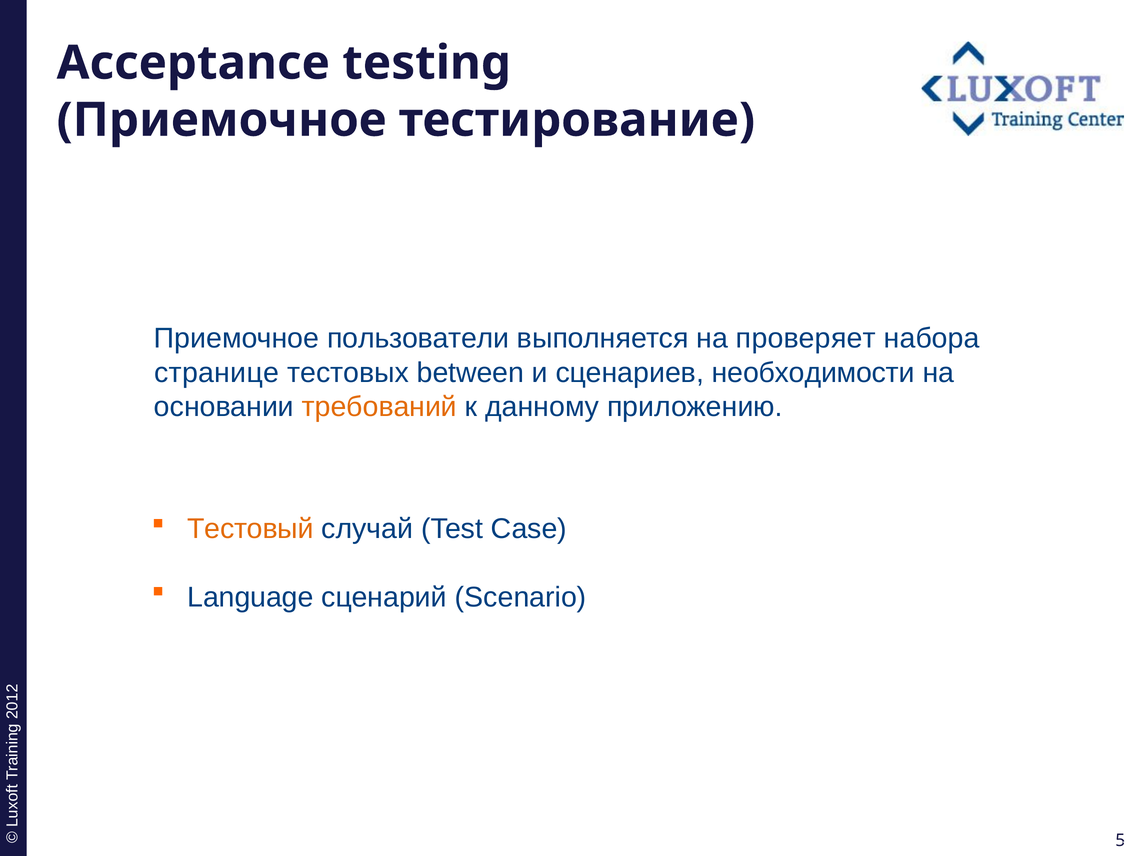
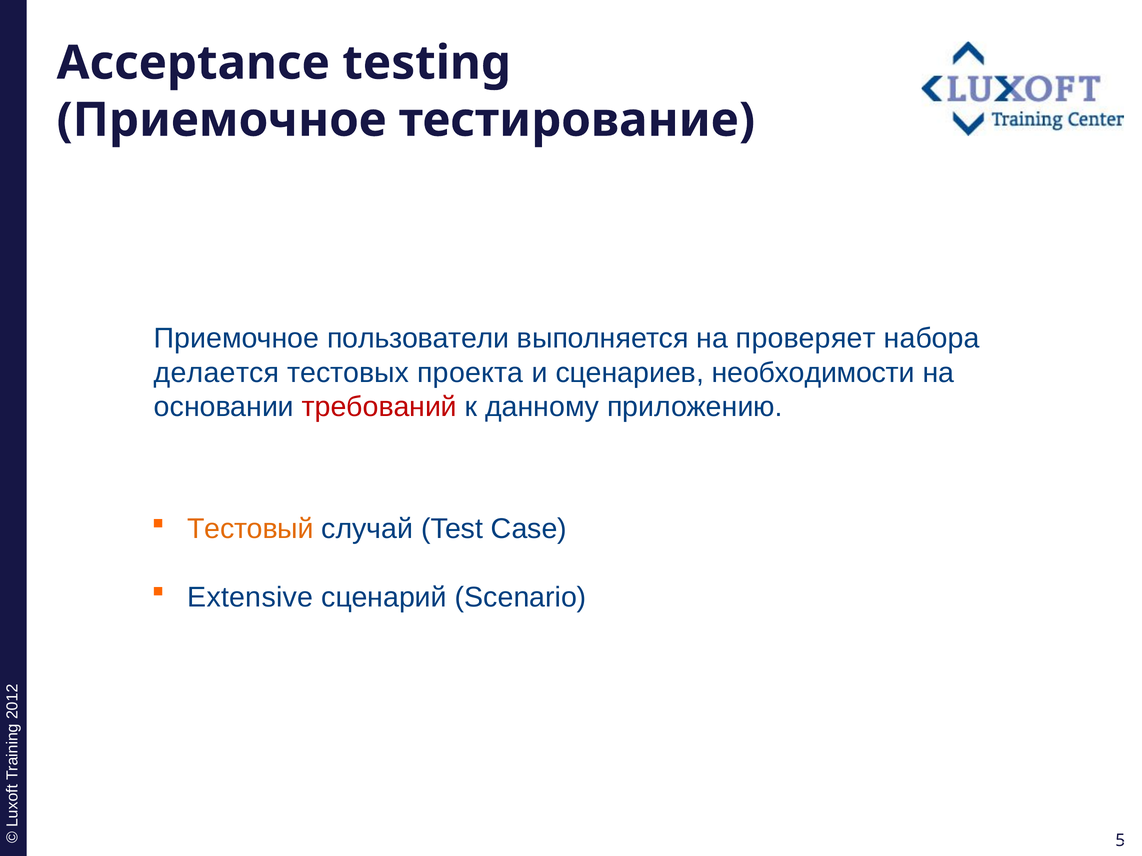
странице: странице -> делается (217, 373)
between: between -> проекта (470, 373)
требований colour: orange -> red (379, 407)
Language: Language -> Extensive (250, 598)
